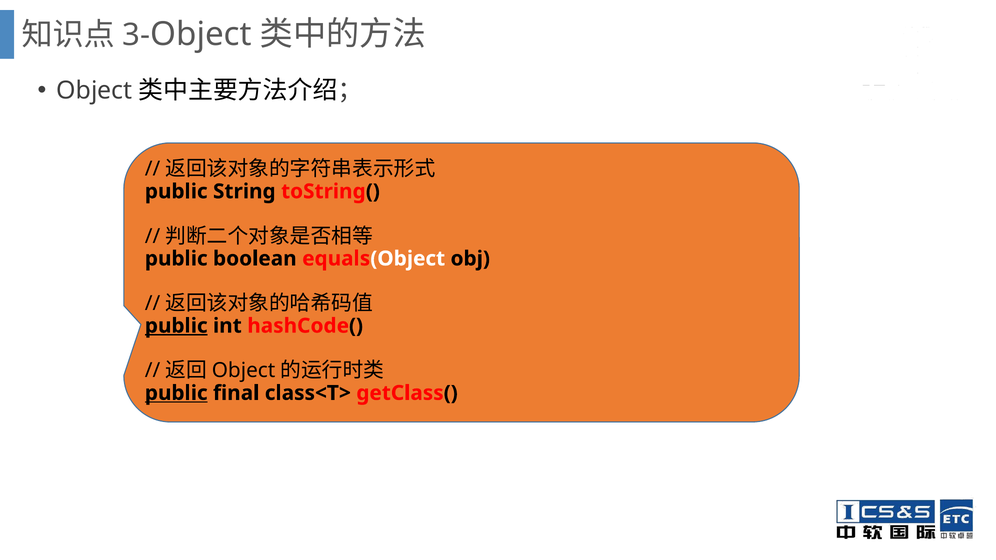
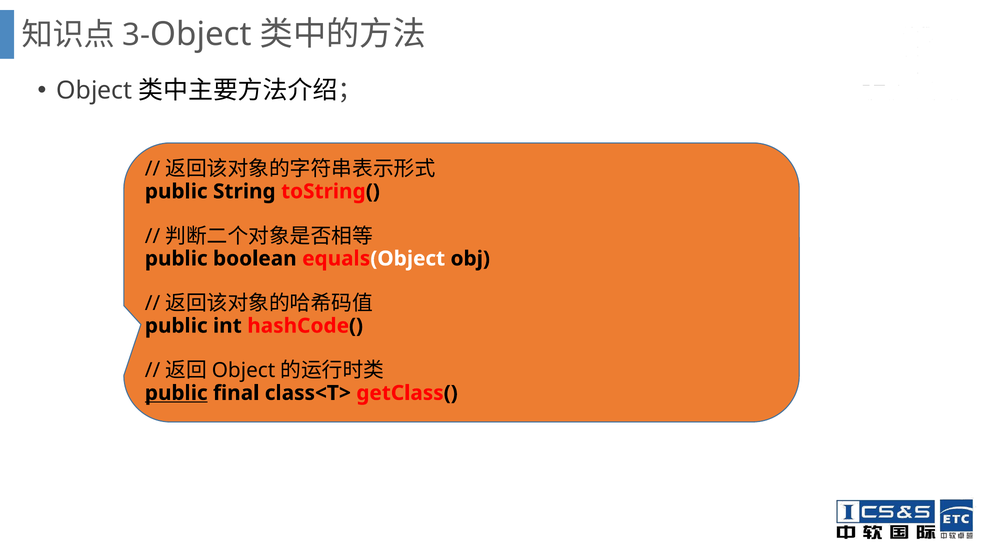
public underline: present -> none (176, 326)
